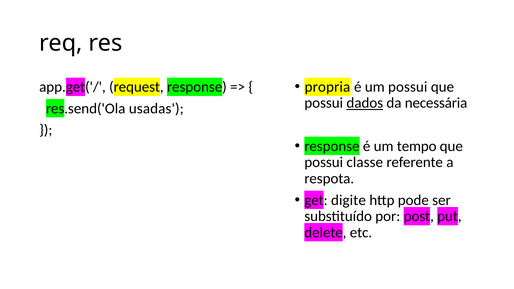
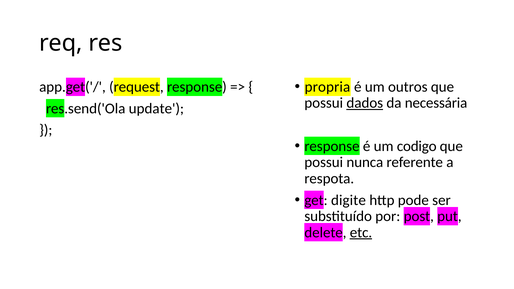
um possui: possui -> outros (408, 87)
usadas: usadas -> update (156, 108)
tempo: tempo -> codigo (417, 146)
classe: classe -> nunca (365, 162)
etc underline: none -> present (361, 233)
